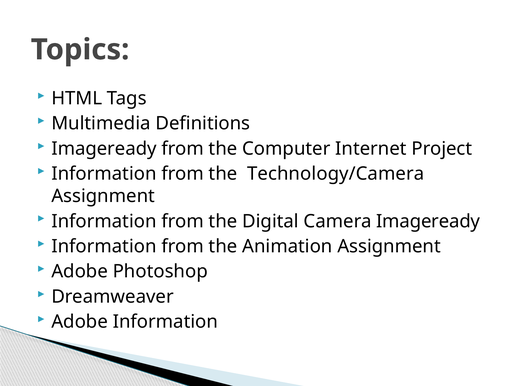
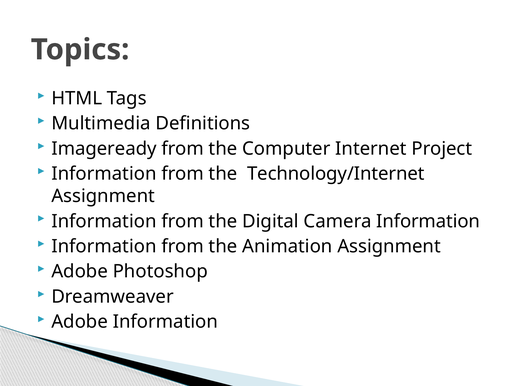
Technology/Camera: Technology/Camera -> Technology/Internet (336, 174)
Camera Imageready: Imageready -> Information (428, 221)
